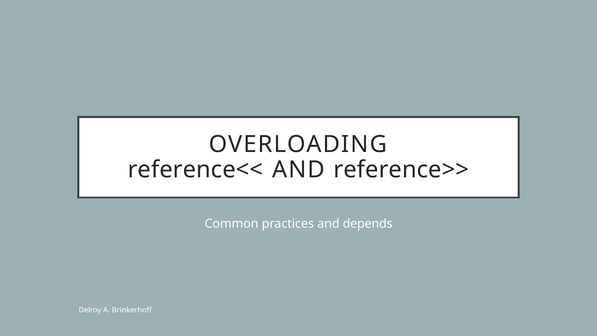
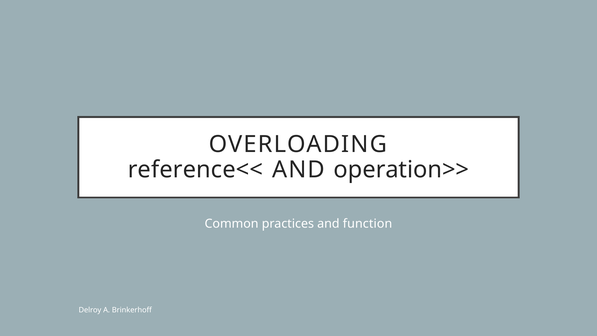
reference>>: reference>> -> operation>> (401, 170)
depends: depends -> function (368, 224)
